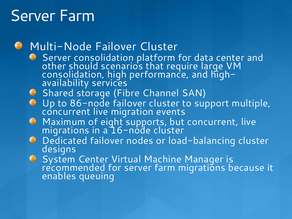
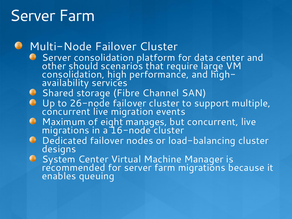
86-node: 86-node -> 26-node (90, 103)
supports: supports -> manages (146, 122)
